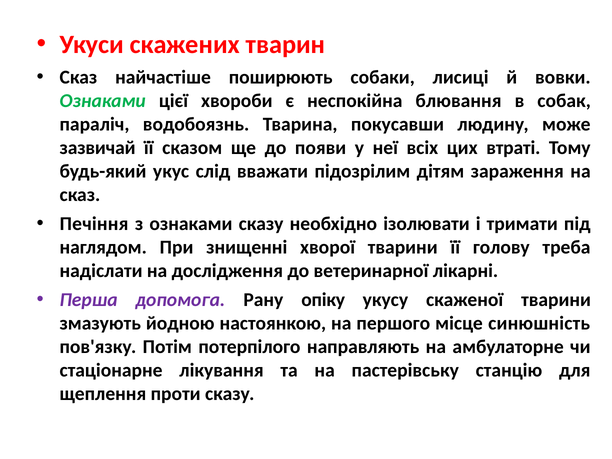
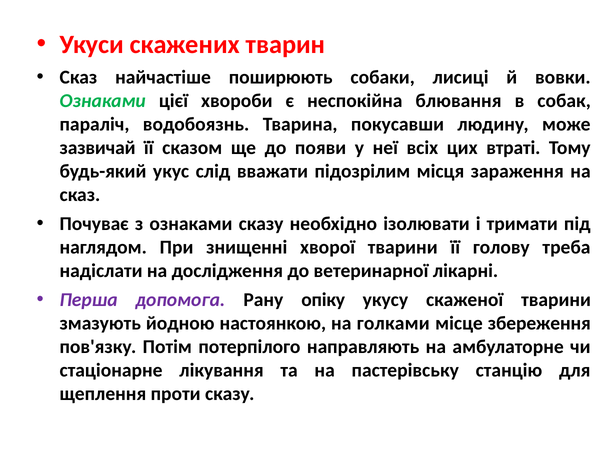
дітям: дітям -> місця (441, 171)
Печіння: Печіння -> Почуває (94, 224)
першого: першого -> голками (393, 323)
синюшність: синюшність -> збереження (539, 323)
